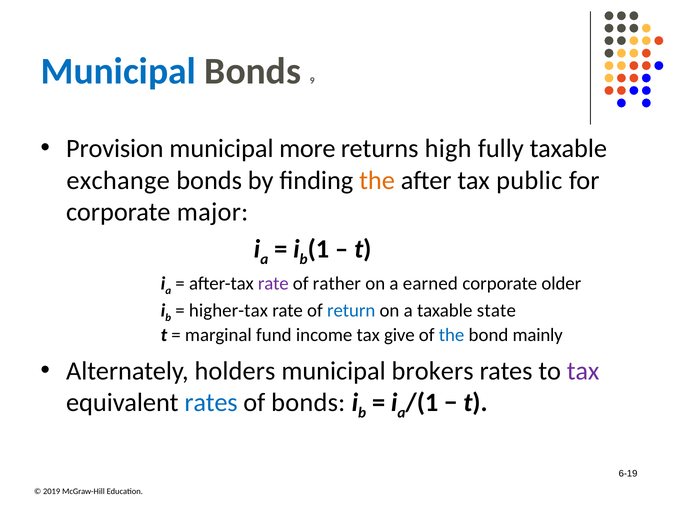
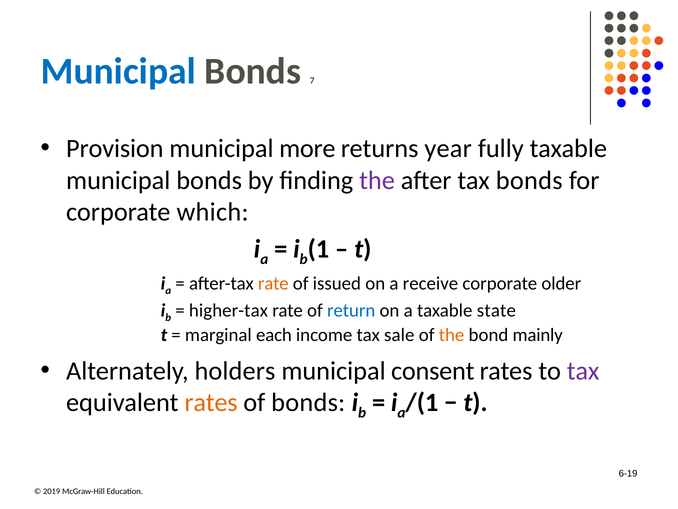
9: 9 -> 7 (312, 81)
high: high -> year (448, 149)
exchange: exchange -> municipal (118, 180)
the colour: orange -> purple (377, 180)
tax public: public -> bonds (529, 180)
major: major -> which (213, 212)
rate colour: purple -> orange (273, 283)
rather: rather -> issued (337, 283)
earned: earned -> receive (430, 283)
fund: fund -> each (274, 335)
give: give -> sale (399, 335)
the colour: blue -> orange (452, 335)
brokers: brokers -> consent (433, 370)
rates colour: blue -> orange (211, 402)
